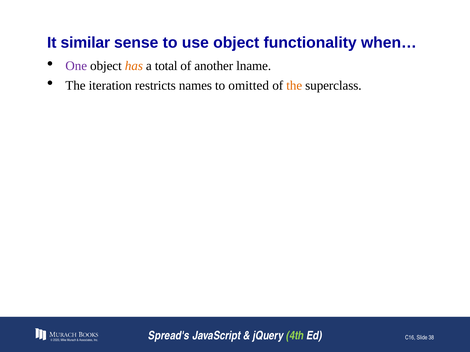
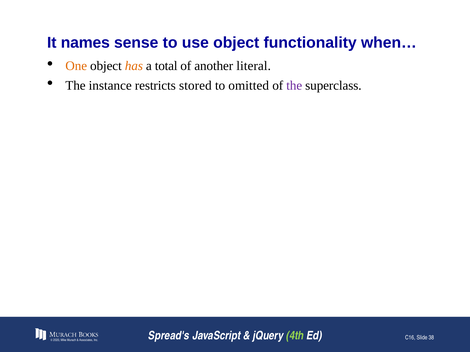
similar: similar -> names (85, 43)
One colour: purple -> orange (76, 66)
lname: lname -> literal (254, 66)
iteration: iteration -> instance (110, 86)
names: names -> stored (195, 86)
the colour: orange -> purple (294, 86)
